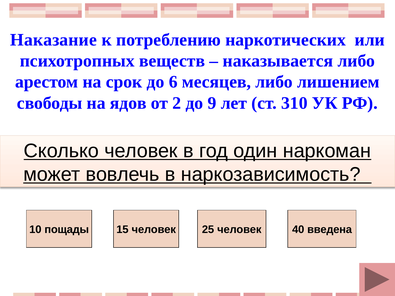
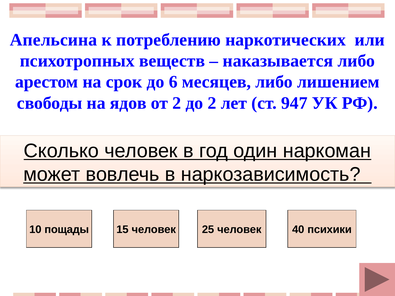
Наказание: Наказание -> Апельсина (54, 40)
до 9: 9 -> 2 (212, 103)
310: 310 -> 947 (294, 103)
введена: введена -> психики (330, 230)
